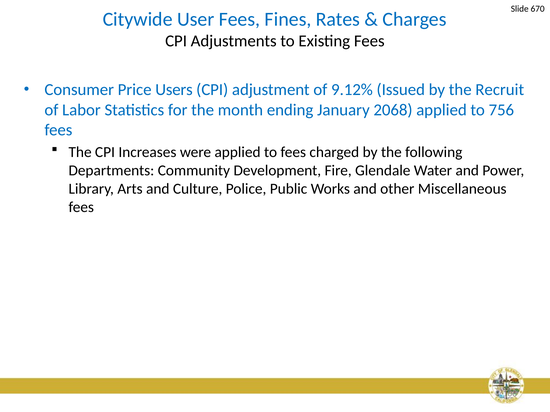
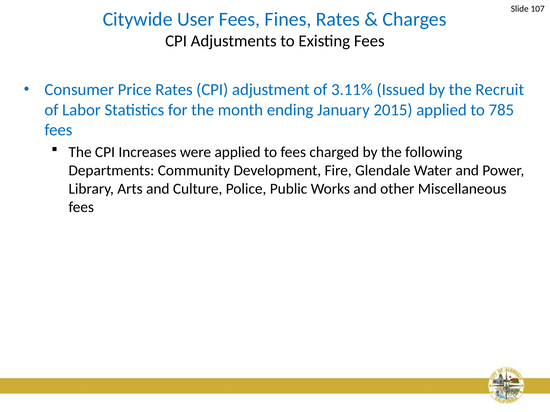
670: 670 -> 107 (538, 9)
Price Users: Users -> Rates (174, 90)
9.12%: 9.12% -> 3.11% (352, 90)
2068: 2068 -> 2015 (393, 110)
756: 756 -> 785 (501, 110)
